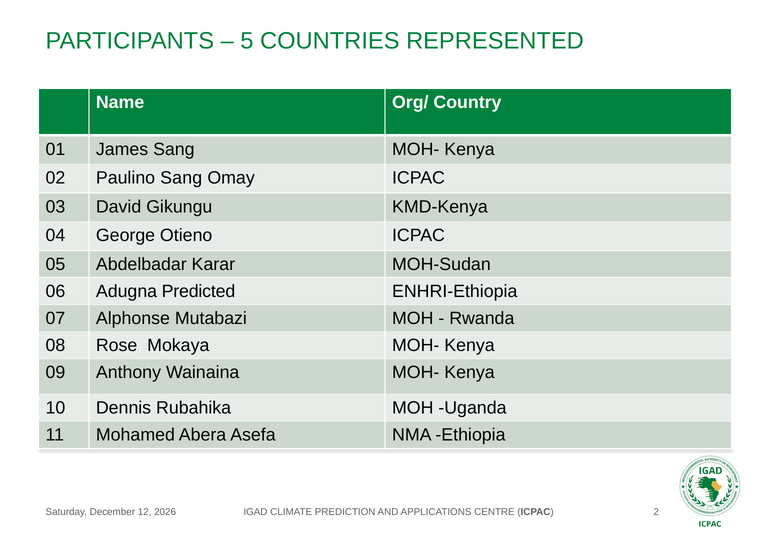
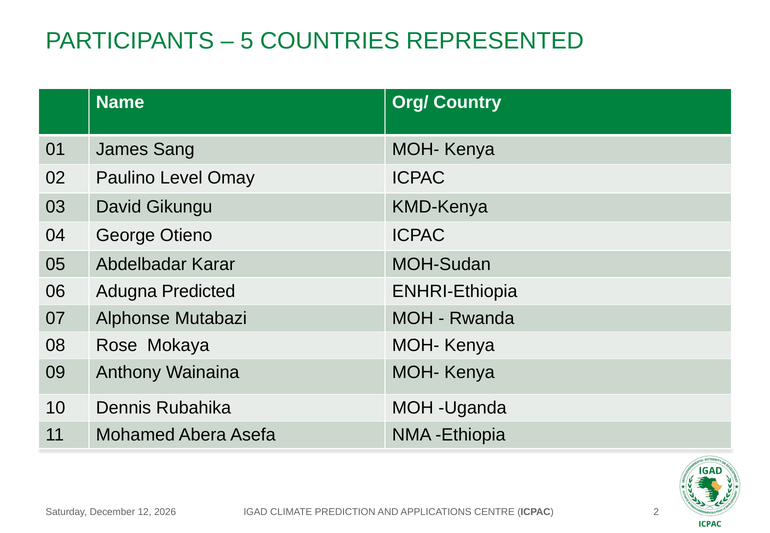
Paulino Sang: Sang -> Level (181, 178)
